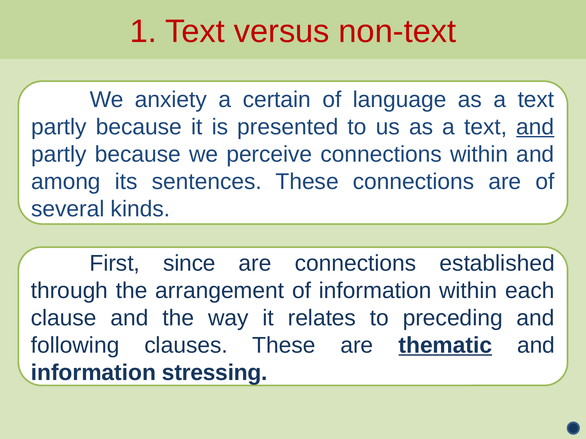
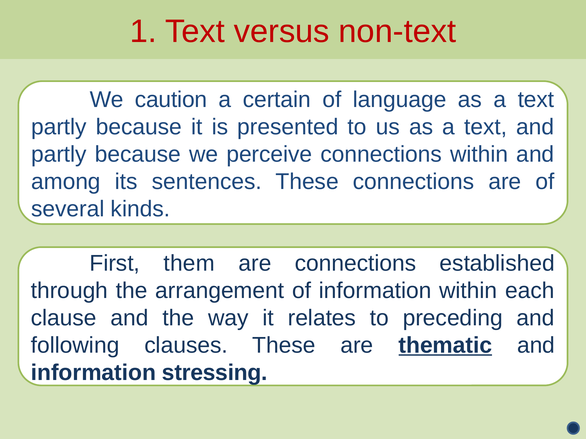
anxiety: anxiety -> caution (171, 100)
and underline: present -> none (535, 127)
since: since -> them (189, 263)
